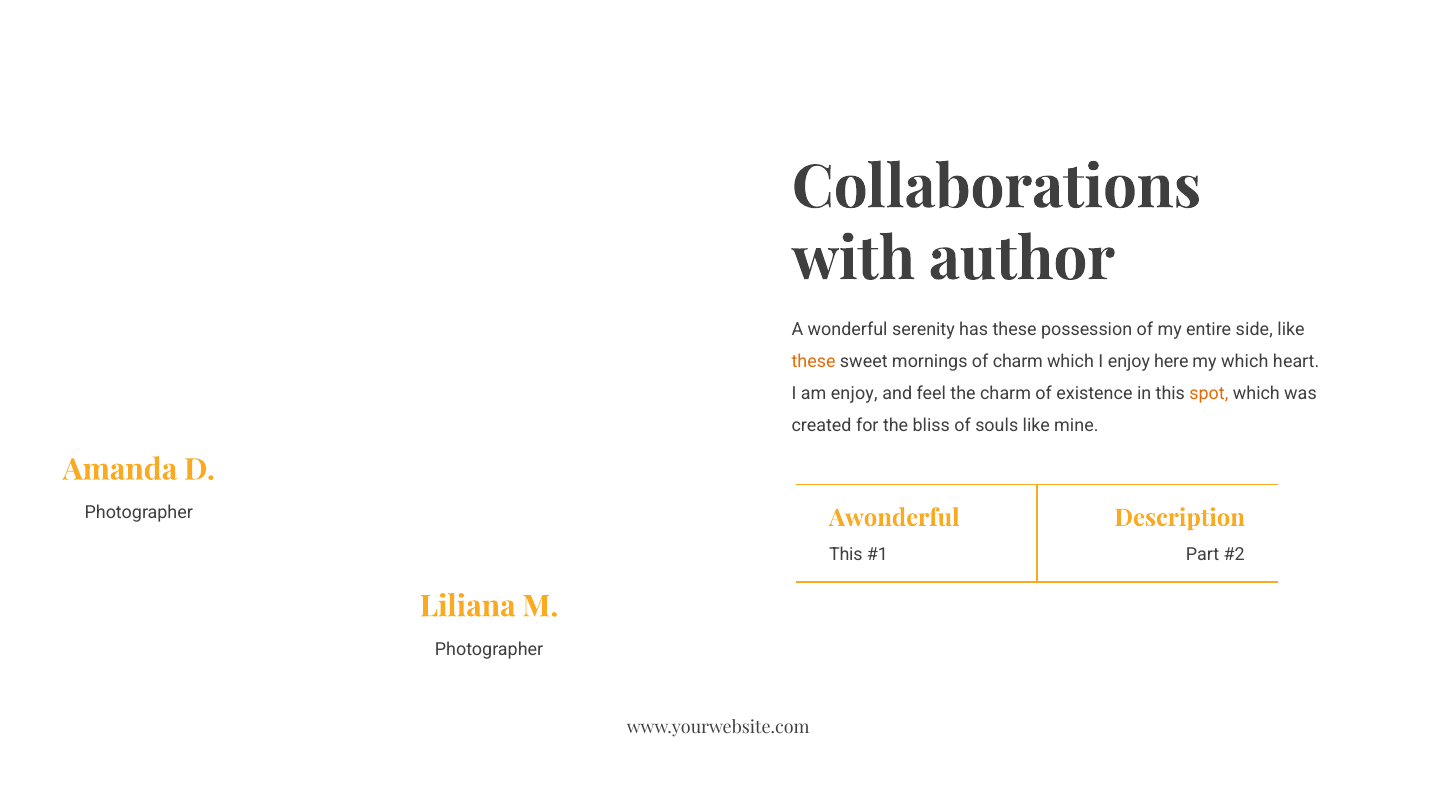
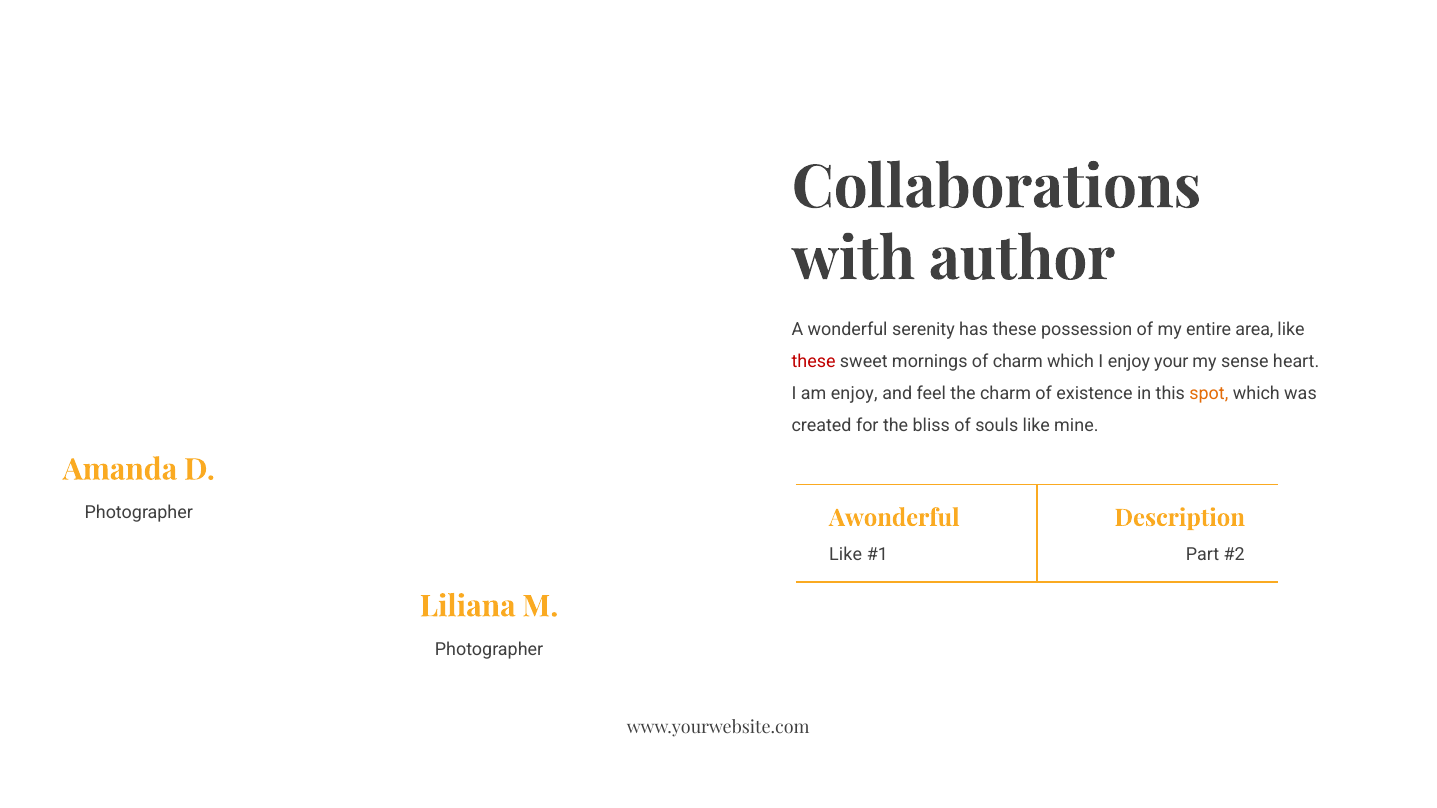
side: side -> area (1254, 329)
these colour: orange -> red (814, 362)
here: here -> your (1171, 362)
my which: which -> sense (1245, 362)
This: This -> Like (846, 554)
